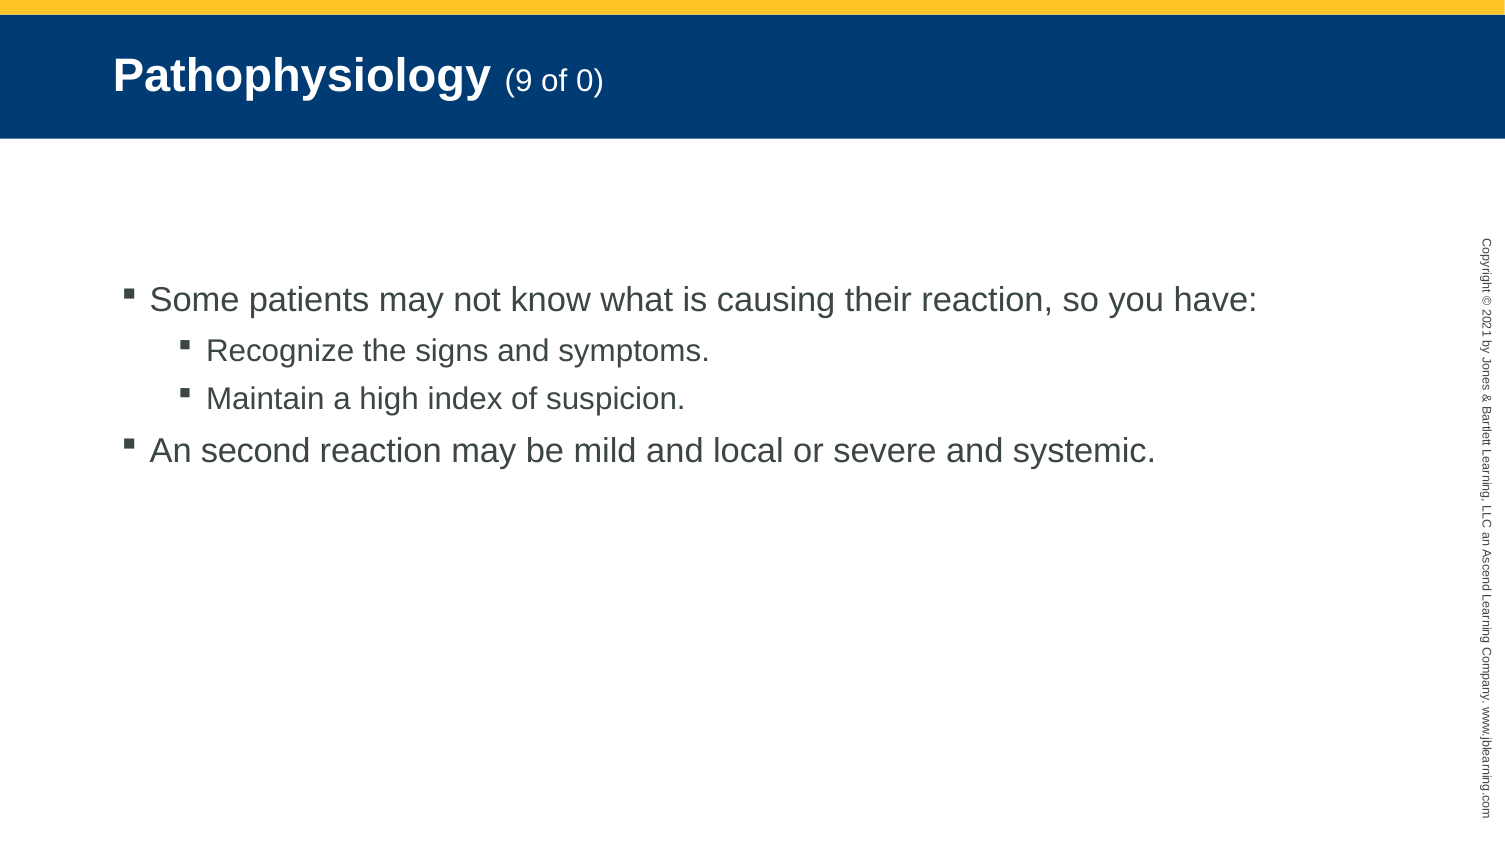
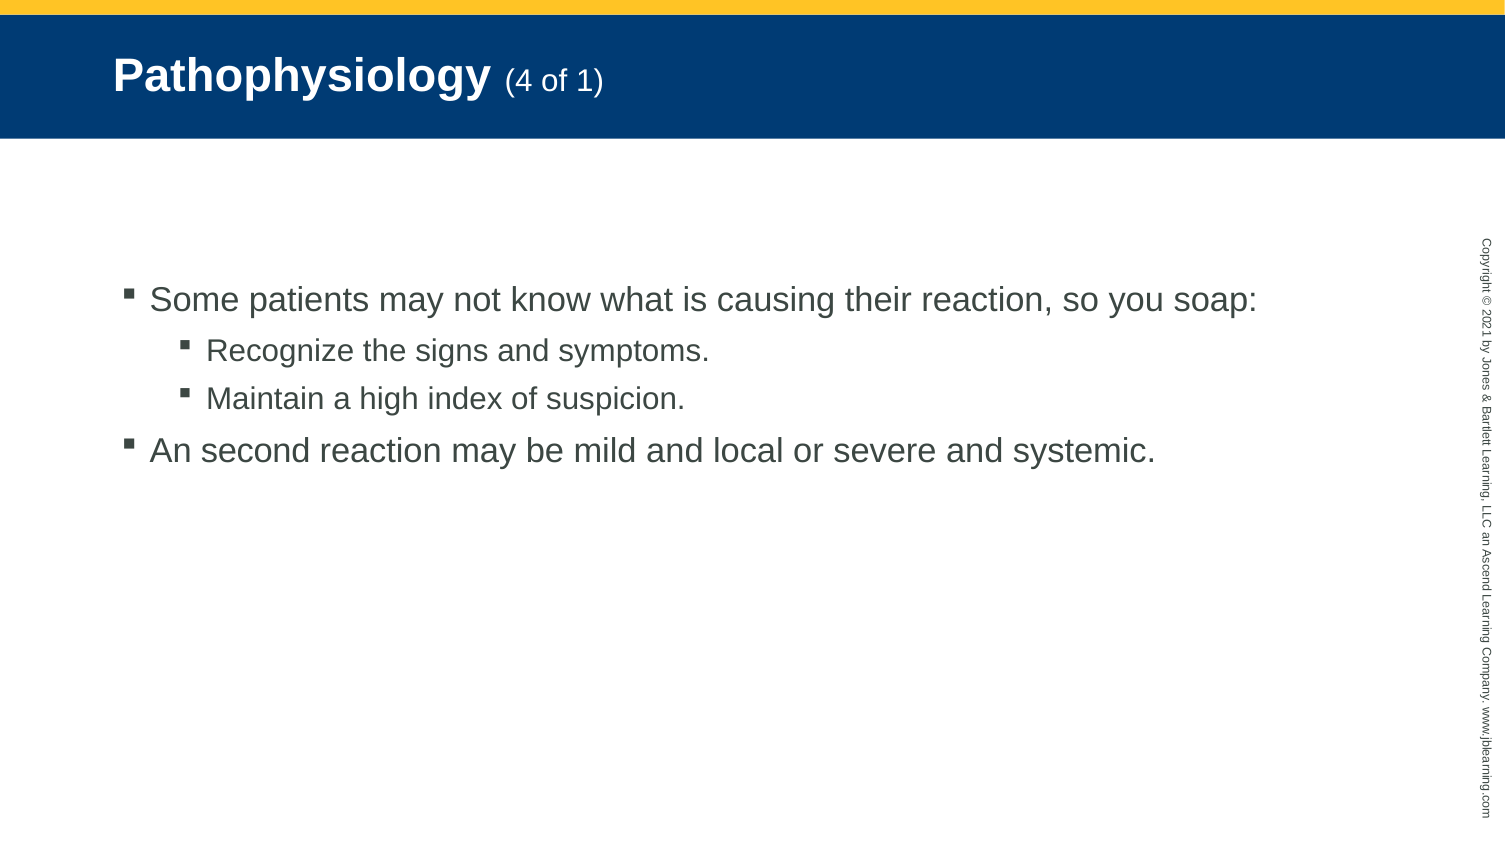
9: 9 -> 4 (519, 81)
of 0: 0 -> 1 (590, 81)
have: have -> soap (1216, 301)
